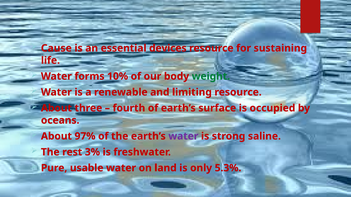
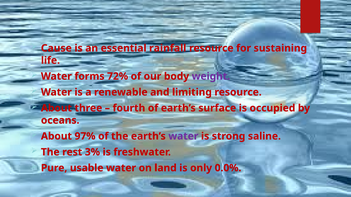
devices: devices -> rainfall (168, 48)
10%: 10% -> 72% (118, 76)
weight colour: green -> purple (211, 76)
5.3%: 5.3% -> 0.0% (228, 168)
